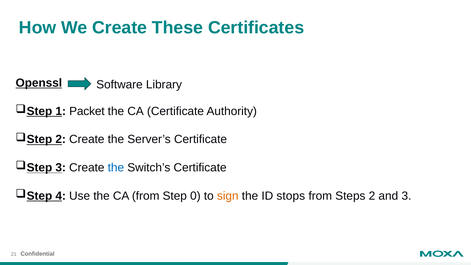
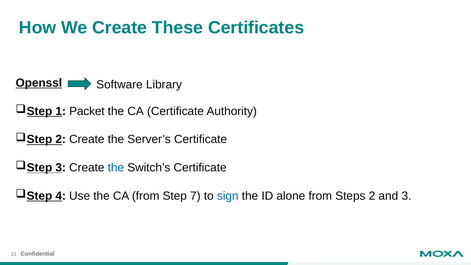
0: 0 -> 7 (195, 196)
sign colour: orange -> blue (228, 196)
stops: stops -> alone (291, 196)
